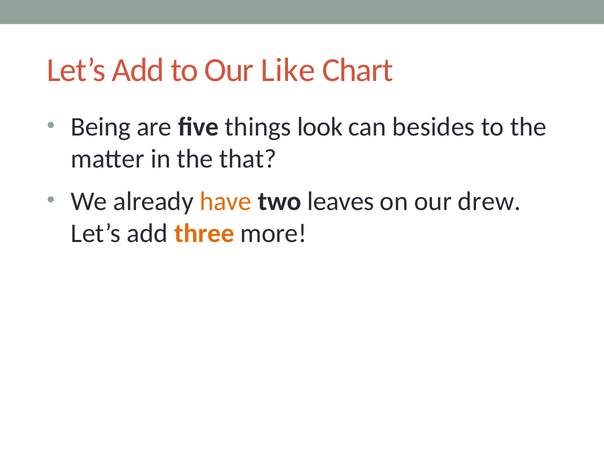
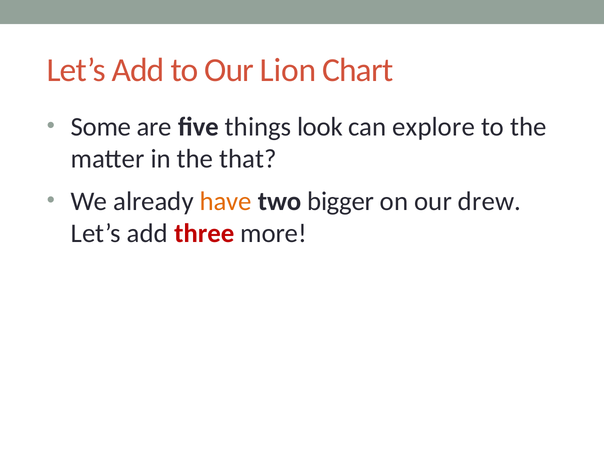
Like: Like -> Lion (288, 70)
Being: Being -> Some (101, 127)
besides: besides -> explore (434, 127)
leaves: leaves -> bigger (341, 201)
three colour: orange -> red (204, 233)
